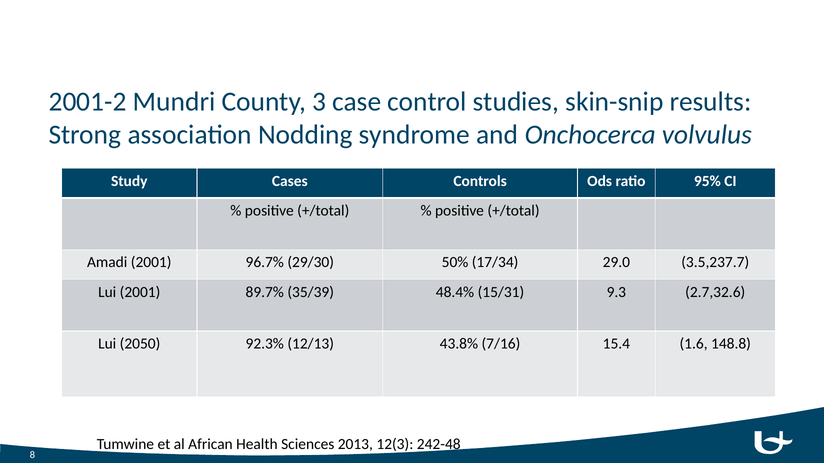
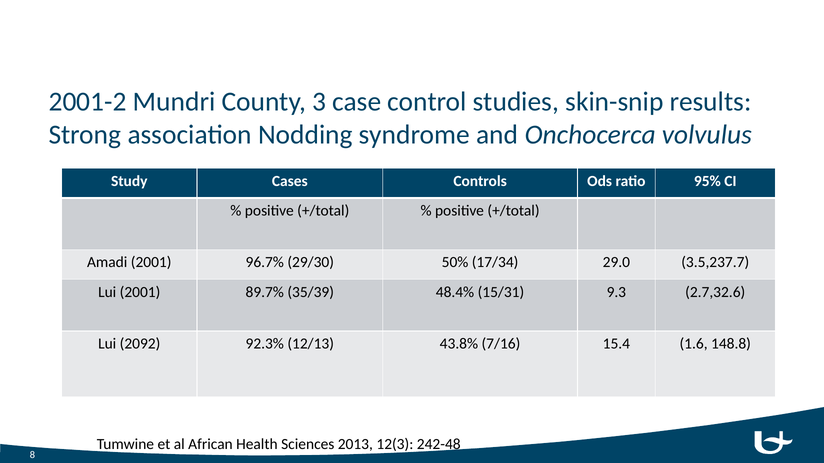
2050: 2050 -> 2092 (140, 344)
